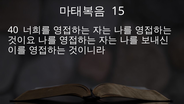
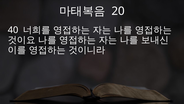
15: 15 -> 20 (118, 11)
